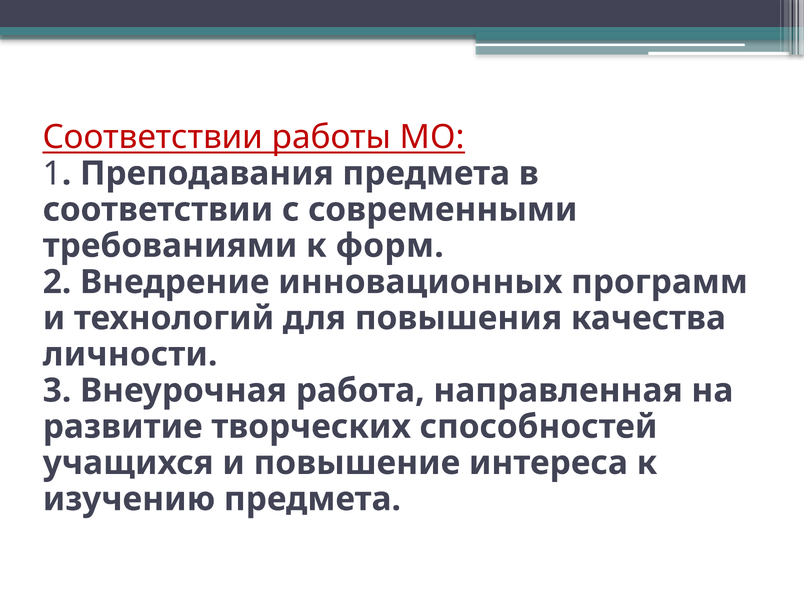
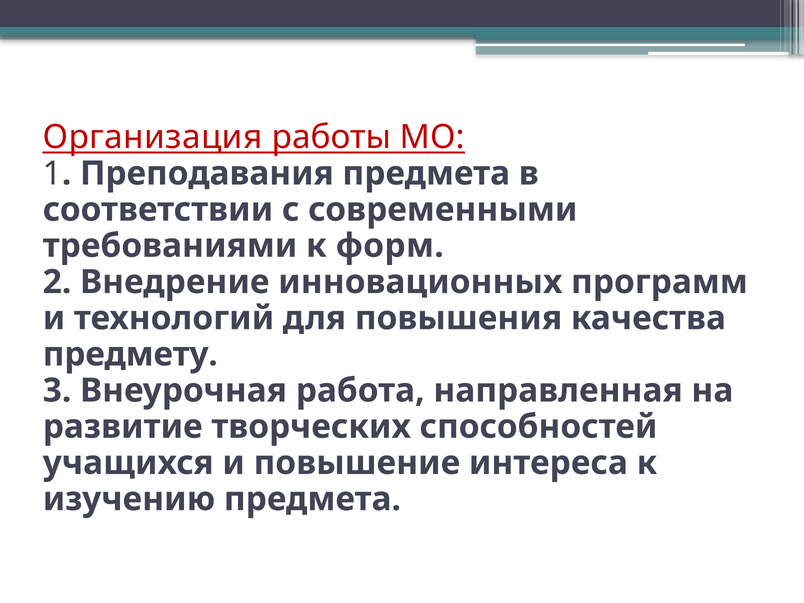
Соответствии: Соответствии -> Организация (153, 137)
личности: личности -> предмету (130, 354)
